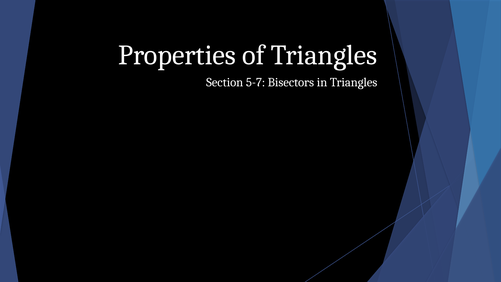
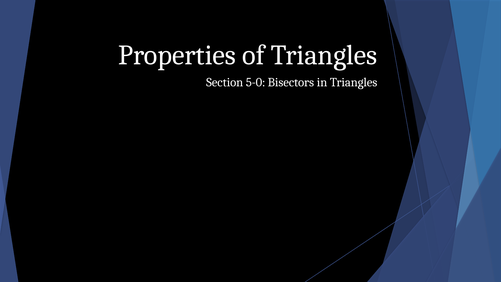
5-7: 5-7 -> 5-0 (256, 82)
